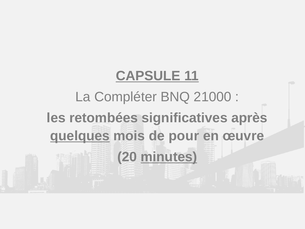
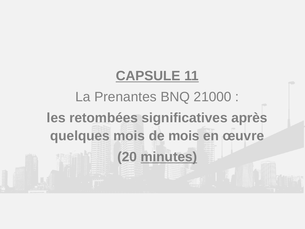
Compléter: Compléter -> Prenantes (126, 97)
quelques underline: present -> none (80, 136)
de pour: pour -> mois (184, 136)
